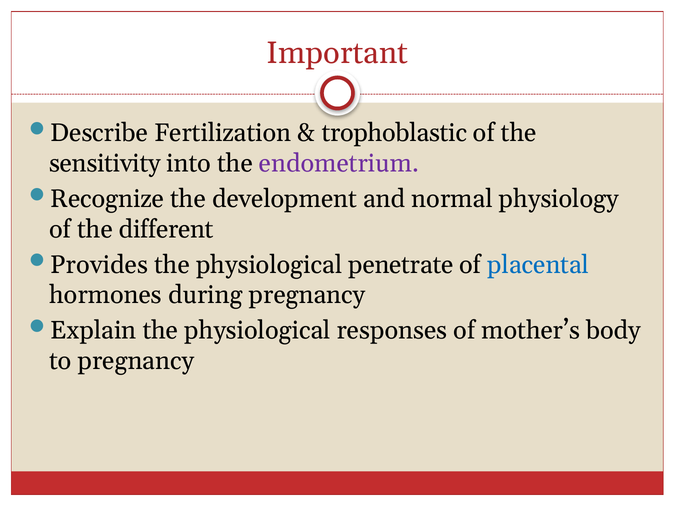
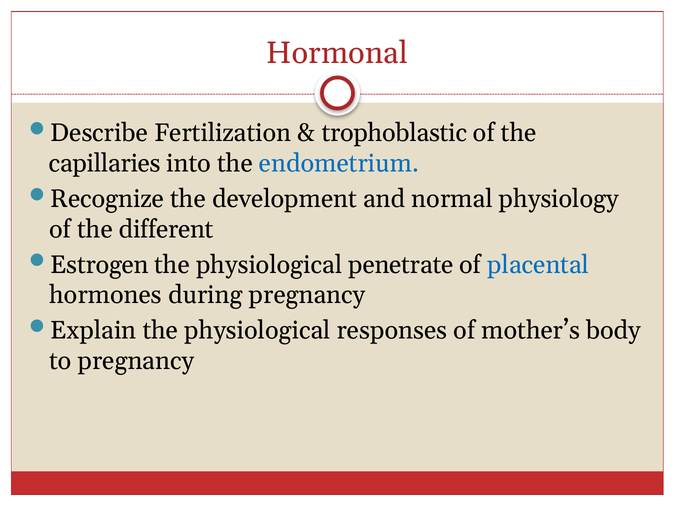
Important: Important -> Hormonal (337, 53)
sensitivity: sensitivity -> capillaries (105, 163)
endometrium colour: purple -> blue (339, 163)
Provides: Provides -> Estrogen (99, 265)
